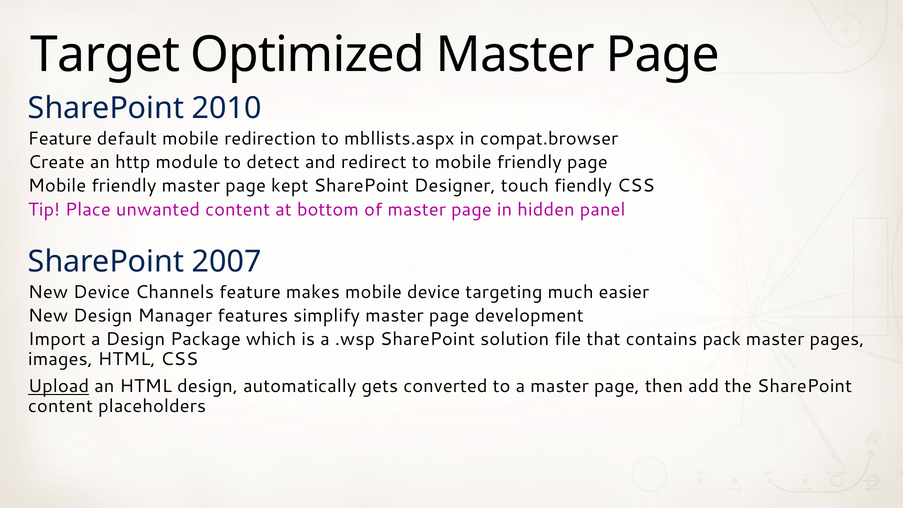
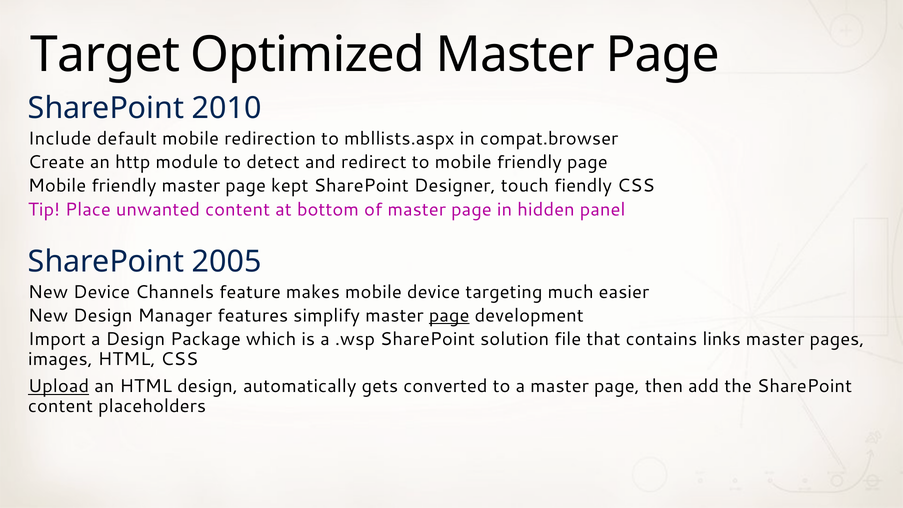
Feature: Feature -> Include (60, 139)
2007: 2007 -> 2005 (227, 262)
page underline: none -> present (449, 316)
pack: pack -> links (722, 339)
